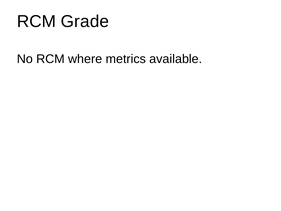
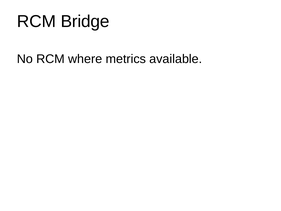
Grade: Grade -> Bridge (85, 21)
